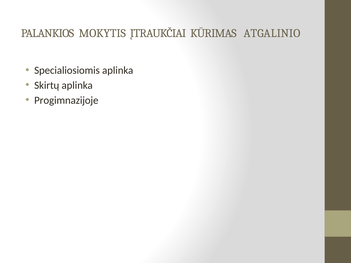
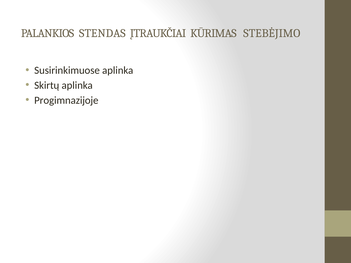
MOKYTIS: MOKYTIS -> STENDAS (102, 33)
ATGALINIO: ATGALINIO -> STEBĖJIMO (272, 33)
Specialiosiomis: Specialiosiomis -> Susirinkimuose (67, 70)
